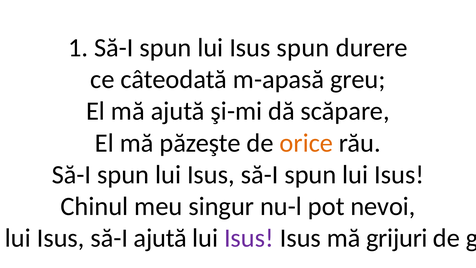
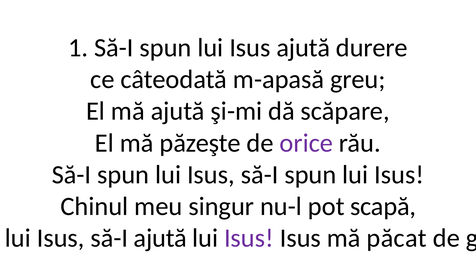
Isus spun: spun -> ajută (303, 48)
orice colour: orange -> purple (306, 143)
nevoi: nevoi -> scapă (383, 206)
grijuri: grijuri -> păcat (397, 238)
